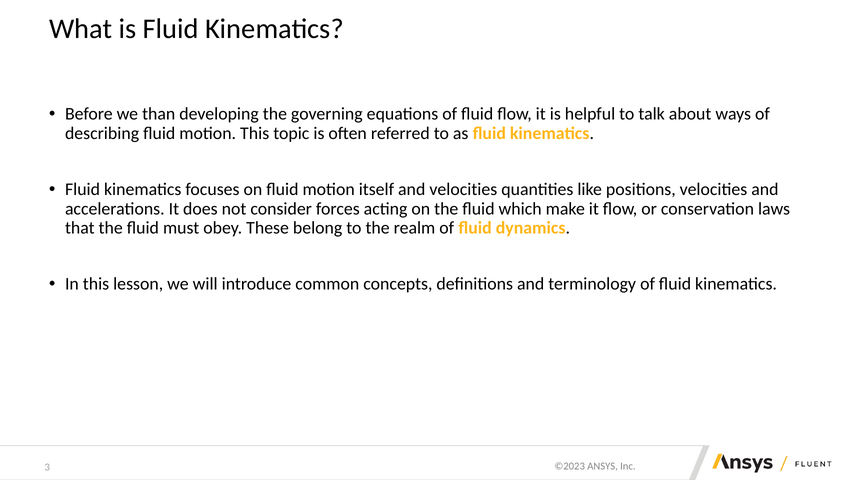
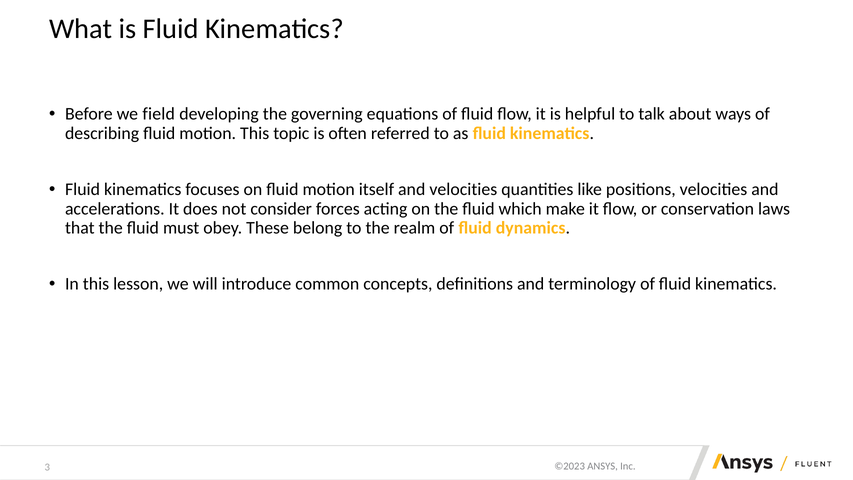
than: than -> field (159, 114)
